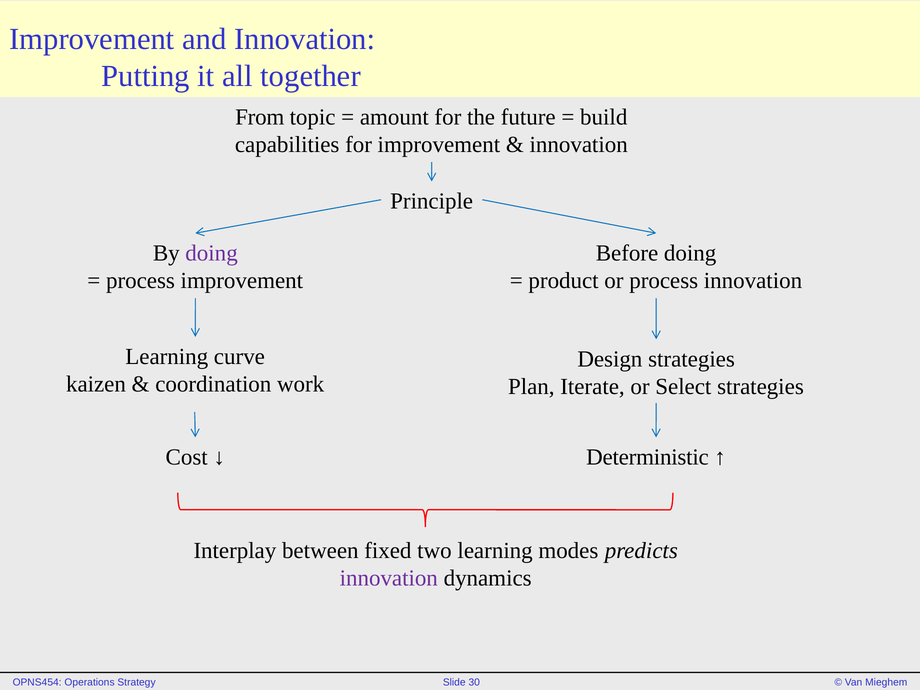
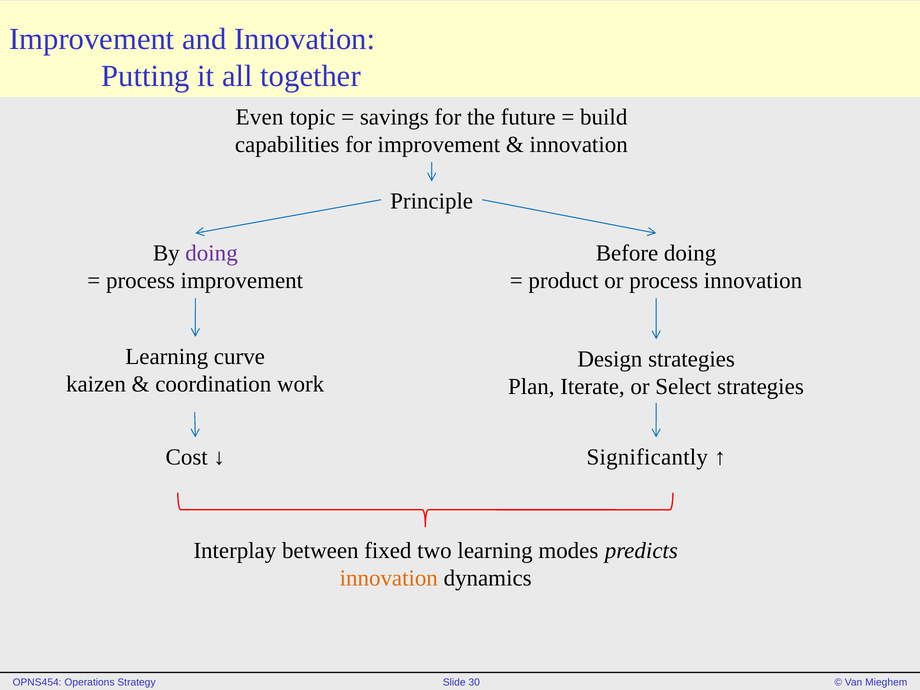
From: From -> Even (260, 117)
amount: amount -> savings (394, 117)
Deterministic: Deterministic -> Significantly (647, 457)
innovation colour: purple -> orange (389, 578)
